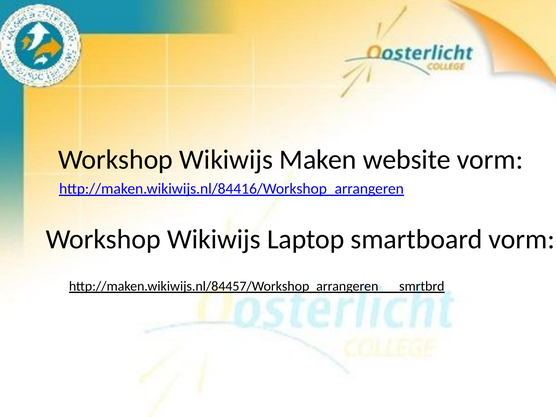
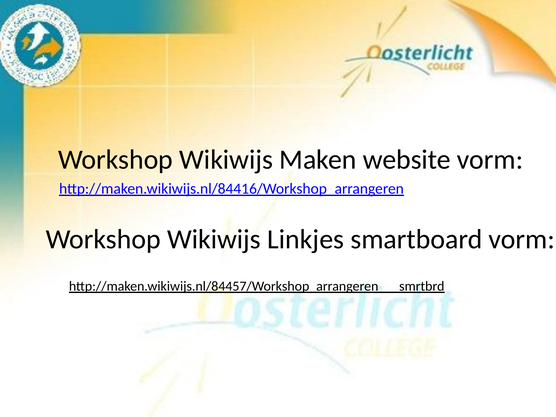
Laptop: Laptop -> Linkjes (306, 239)
